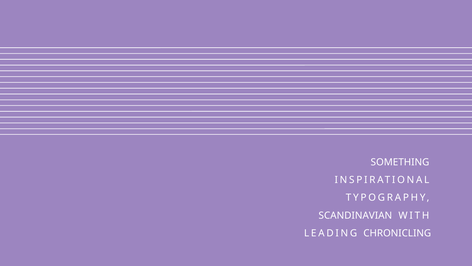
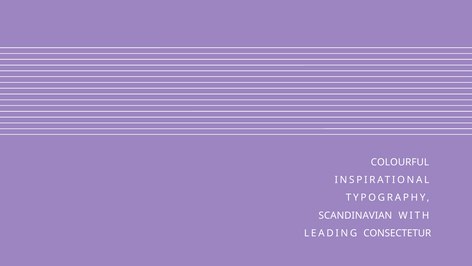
SOMETHING: SOMETHING -> COLOURFUL (400, 162)
CHRONICLING: CHRONICLING -> CONSECTETUR (397, 233)
